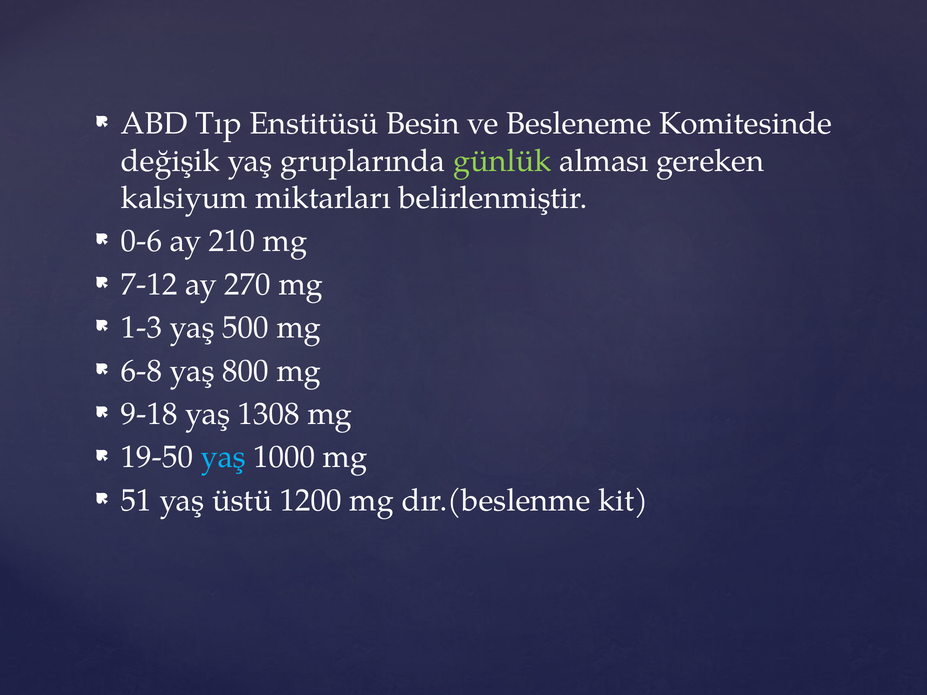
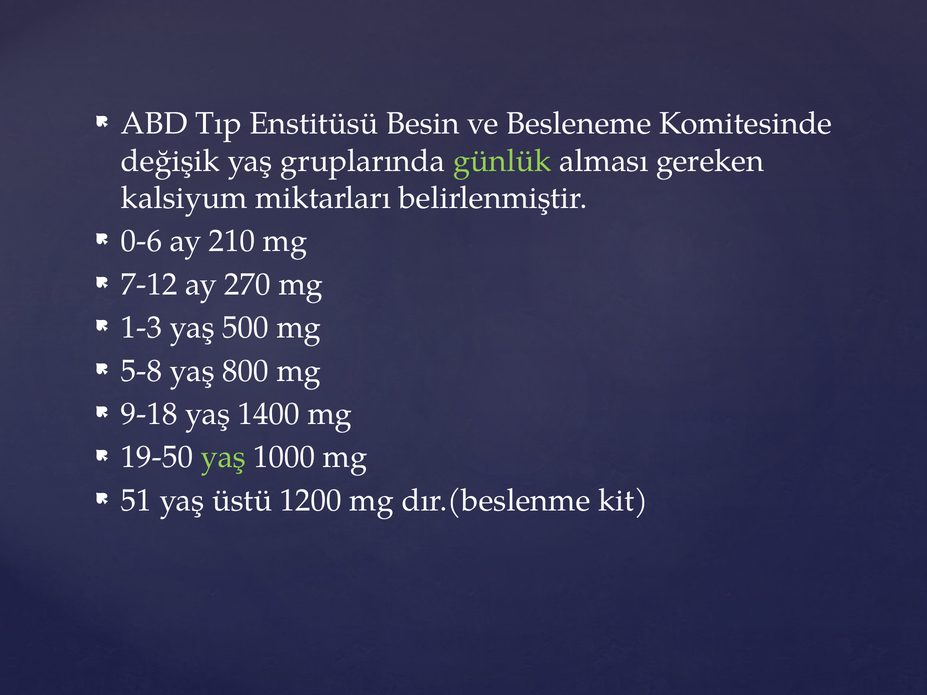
6-8: 6-8 -> 5-8 (142, 371)
1308: 1308 -> 1400 (269, 414)
yaş colour: light blue -> light green (223, 457)
